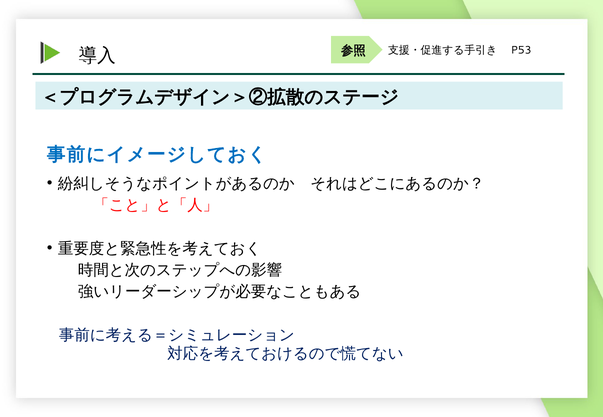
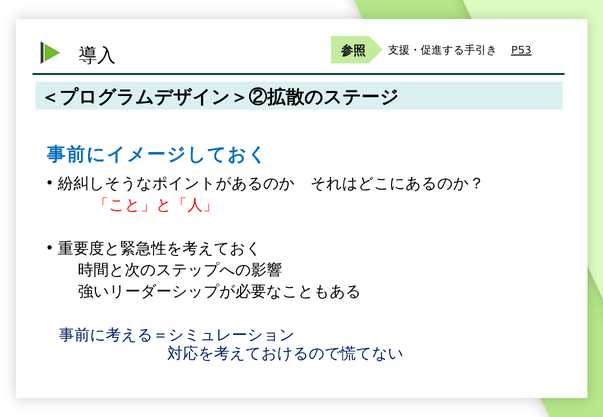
P53 underline: none -> present (521, 50)
